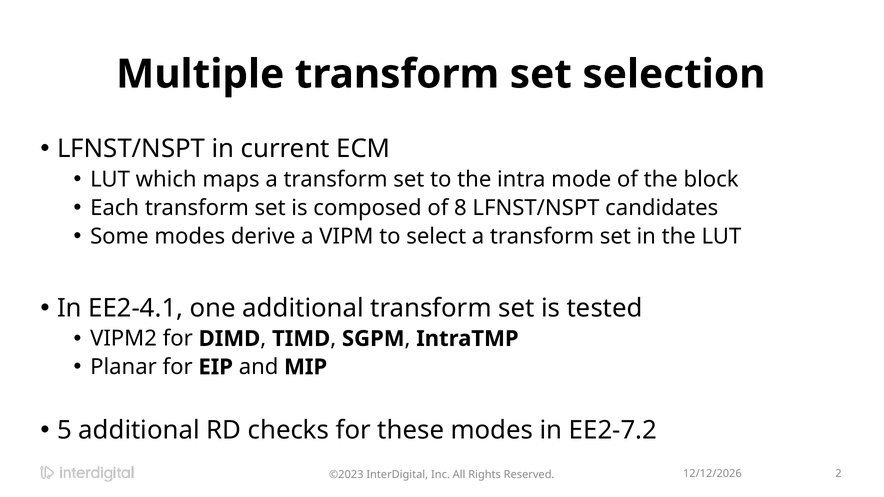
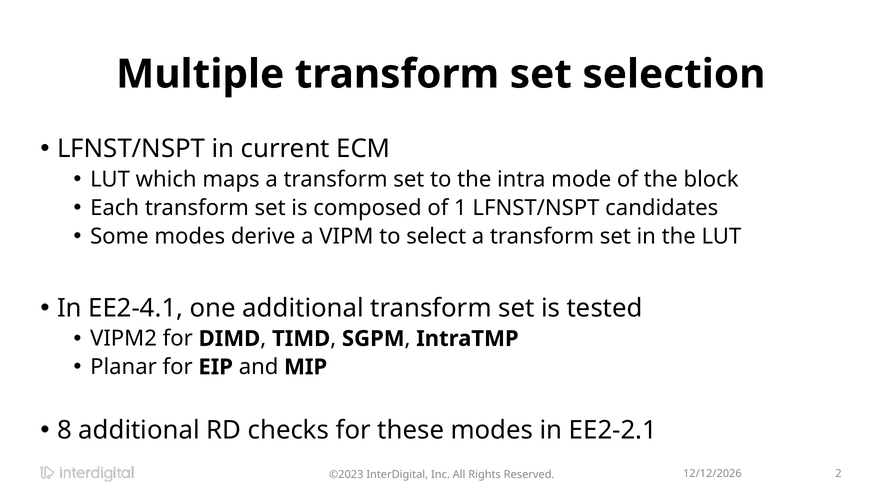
8: 8 -> 1 (460, 208)
5: 5 -> 8 (64, 431)
EE2-7.2: EE2-7.2 -> EE2-2.1 (613, 431)
